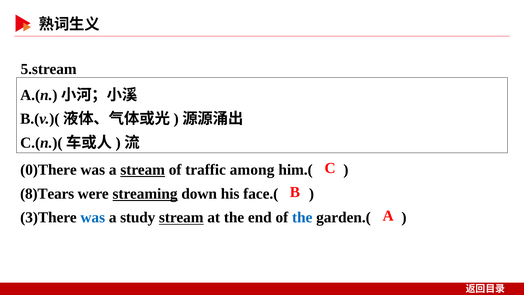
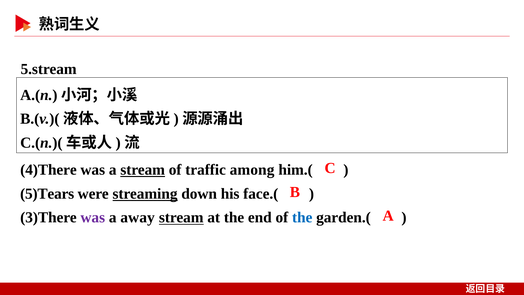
0)There: 0)There -> 4)There (48, 170)
8)Tears: 8)Tears -> 5)Tears (47, 194)
was colour: blue -> purple (93, 217)
study: study -> away (138, 217)
